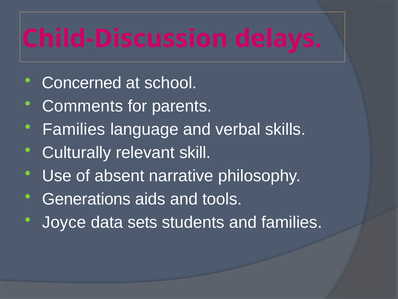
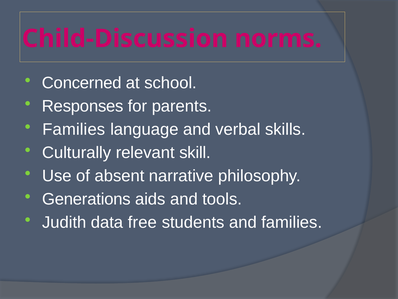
delays: delays -> norms (278, 39)
Comments: Comments -> Responses (83, 106)
Joyce: Joyce -> Judith (64, 222)
sets: sets -> free (142, 222)
